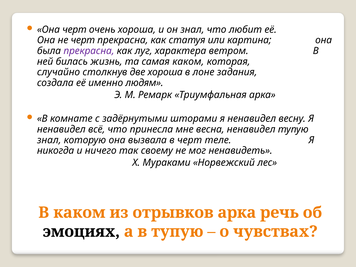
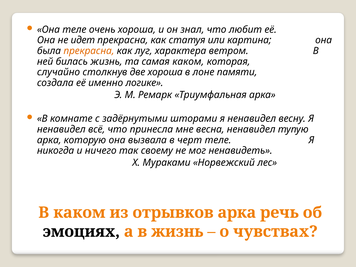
Она черт: черт -> теле (74, 29)
не черт: черт -> идет (83, 40)
прекрасна colour: purple -> orange (89, 51)
задания: задания -> памяти (237, 72)
людям: людям -> логике (144, 83)
знал: знал -> арка (49, 140)
в тупую: тупую -> жизнь (177, 232)
